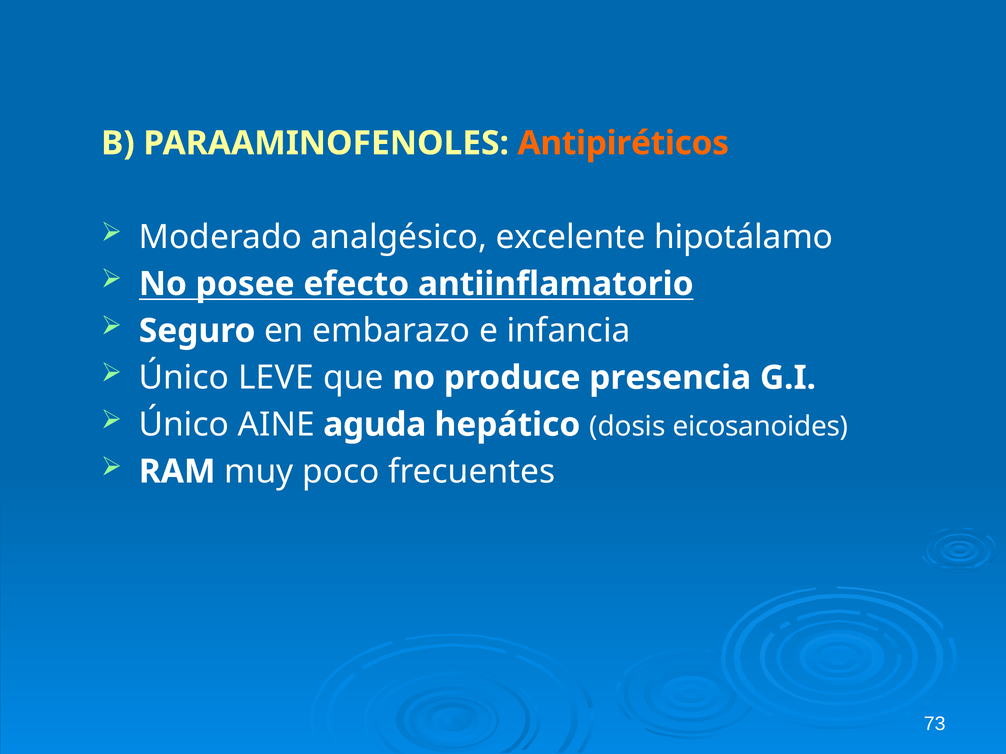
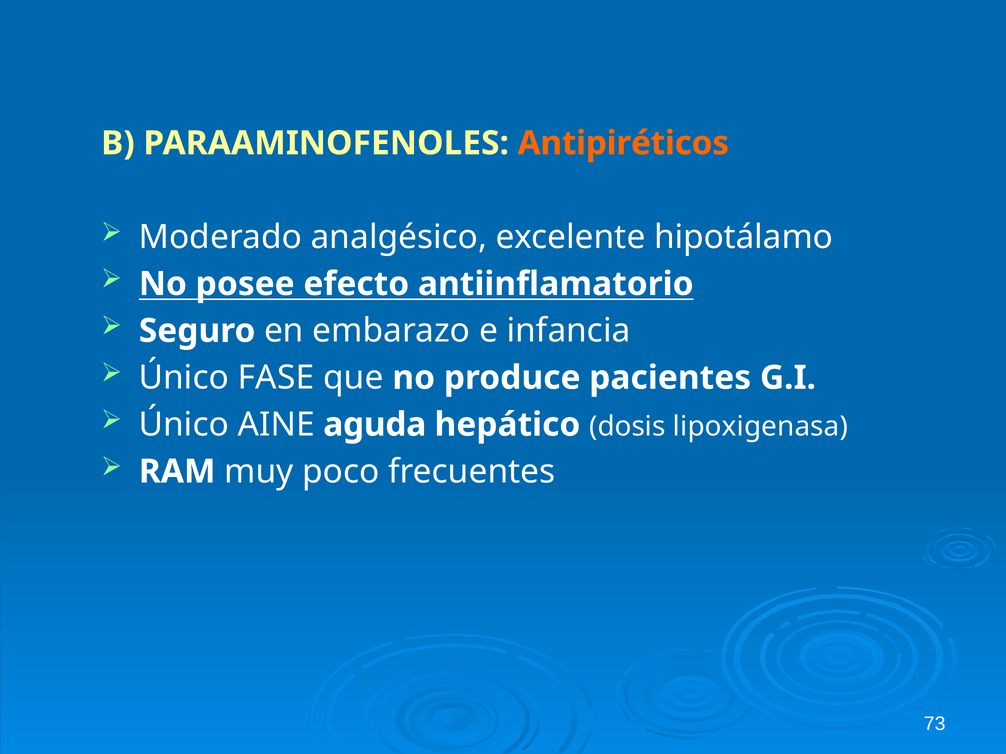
LEVE: LEVE -> FASE (276, 378)
presencia: presencia -> pacientes (670, 378)
eicosanoides: eicosanoides -> lipoxigenasa (760, 427)
